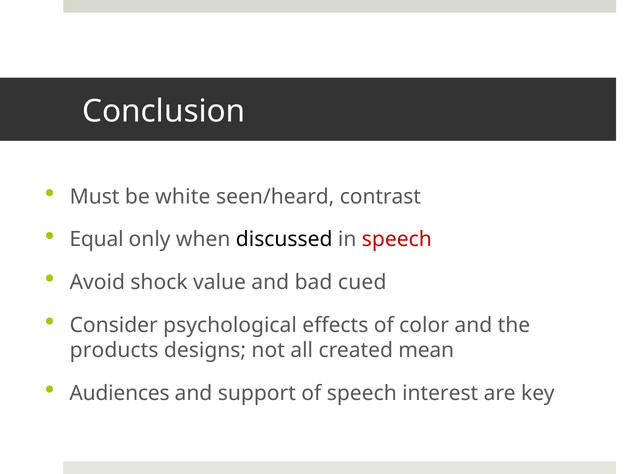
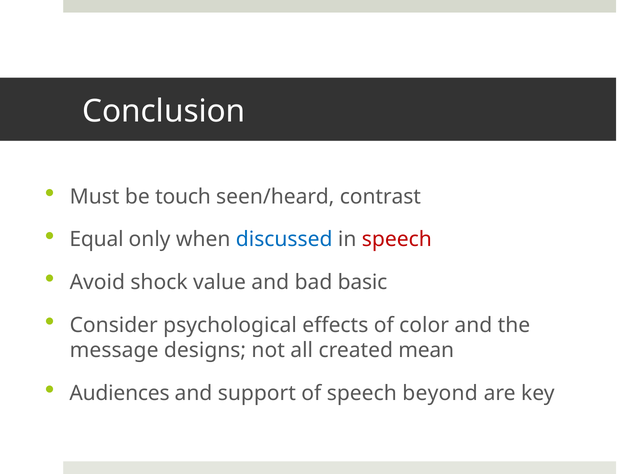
white: white -> touch (183, 197)
discussed colour: black -> blue (284, 240)
cued: cued -> basic (362, 282)
products: products -> message (114, 350)
interest: interest -> beyond (440, 393)
